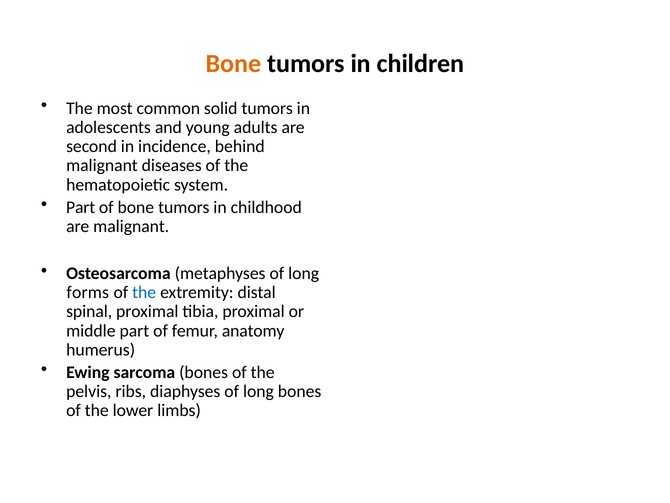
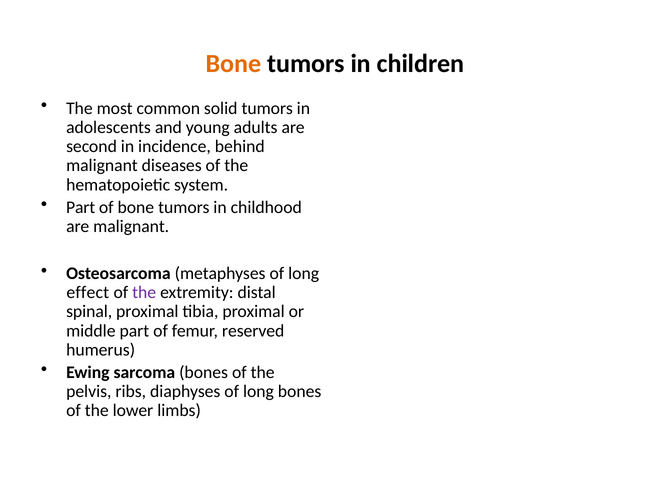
forms: forms -> effect (88, 292)
the colour: blue -> purple (144, 292)
anatomy: anatomy -> reserved (253, 330)
